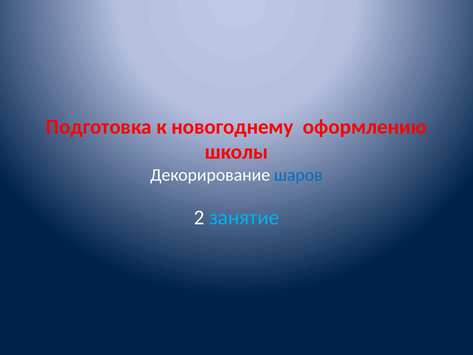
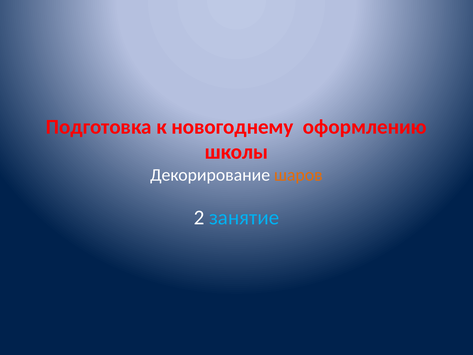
шаров colour: blue -> orange (298, 175)
